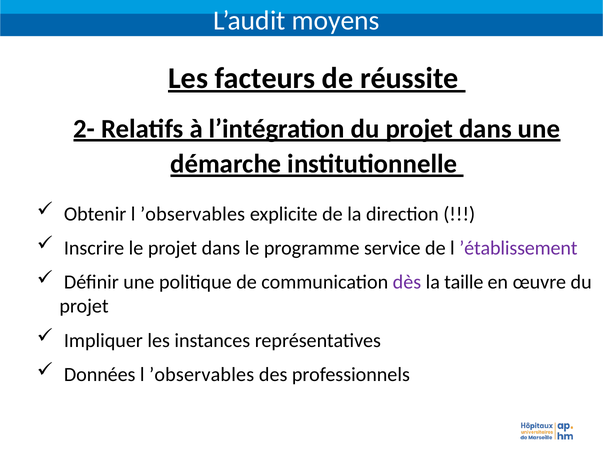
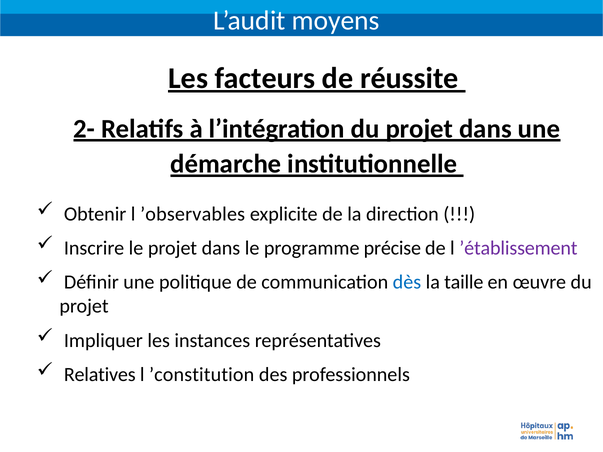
service: service -> précise (392, 248)
dès colour: purple -> blue (407, 282)
Données: Données -> Relatives (100, 375)
’observables: ’observables -> ’constitution (202, 375)
